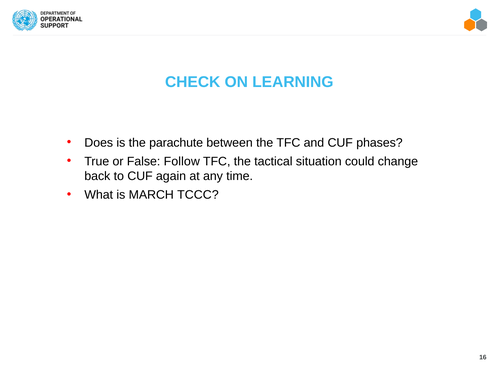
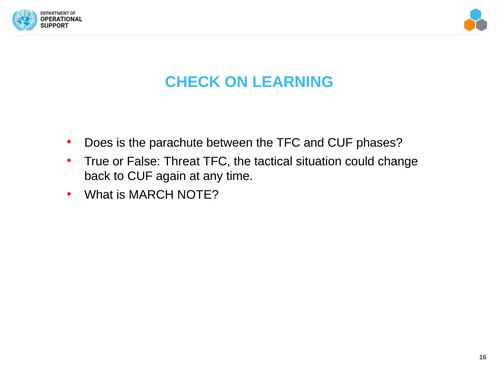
Follow: Follow -> Threat (182, 161)
TCCC: TCCC -> NOTE (198, 195)
